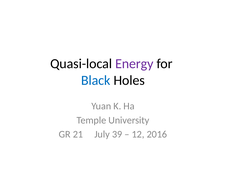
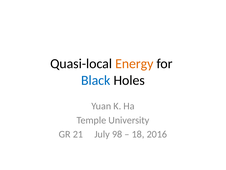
Energy colour: purple -> orange (134, 63)
39: 39 -> 98 (117, 134)
12: 12 -> 18 (138, 134)
